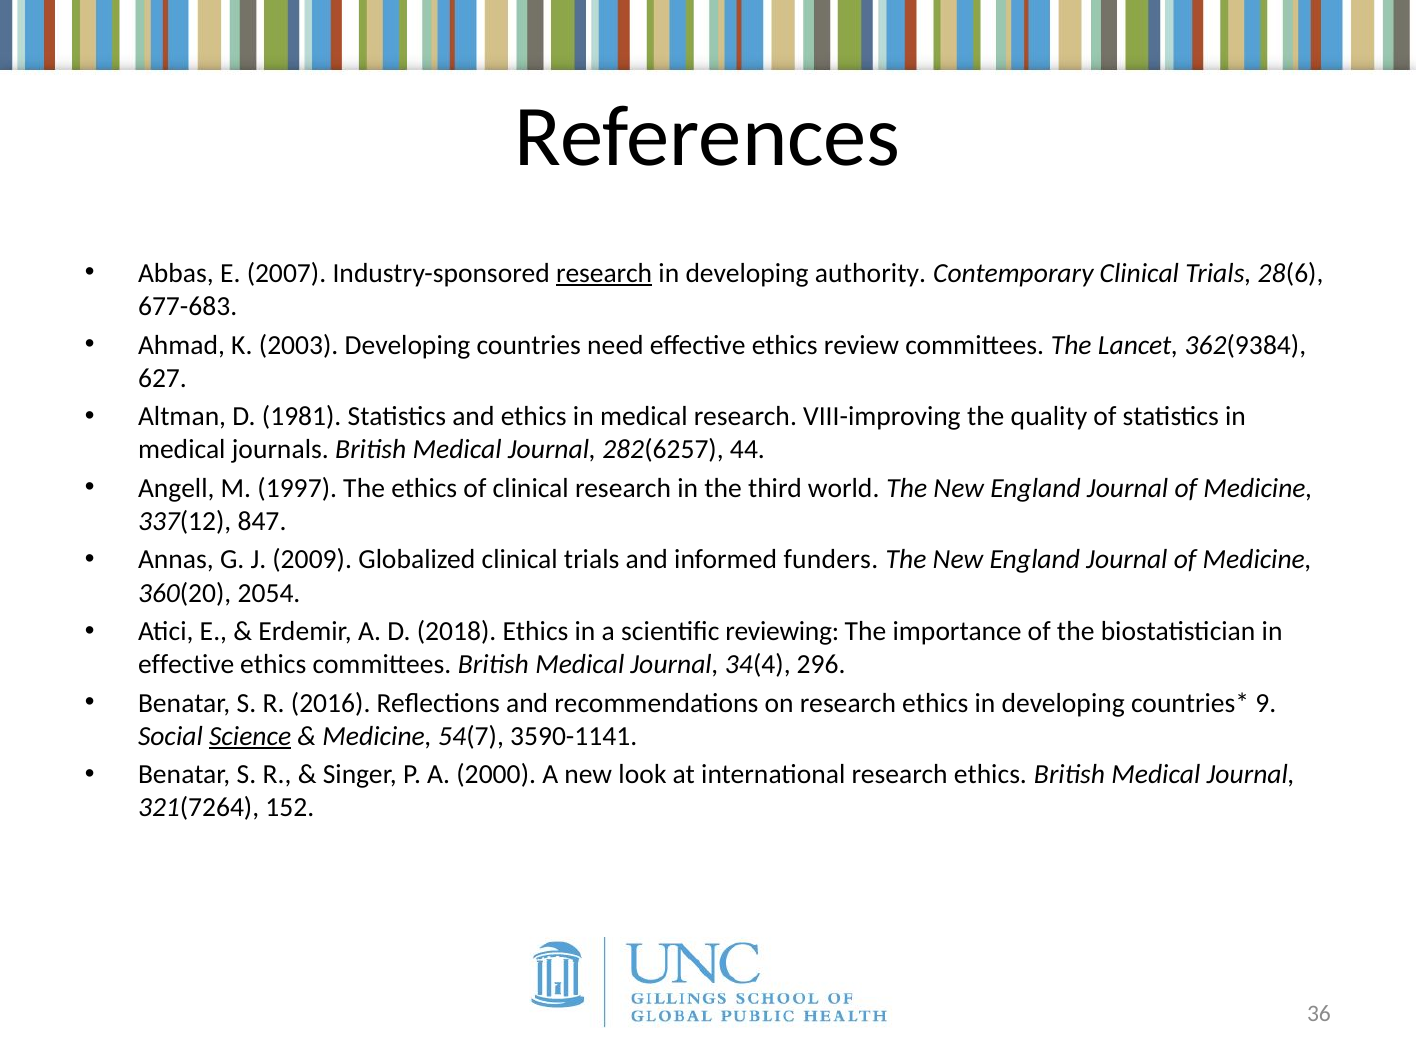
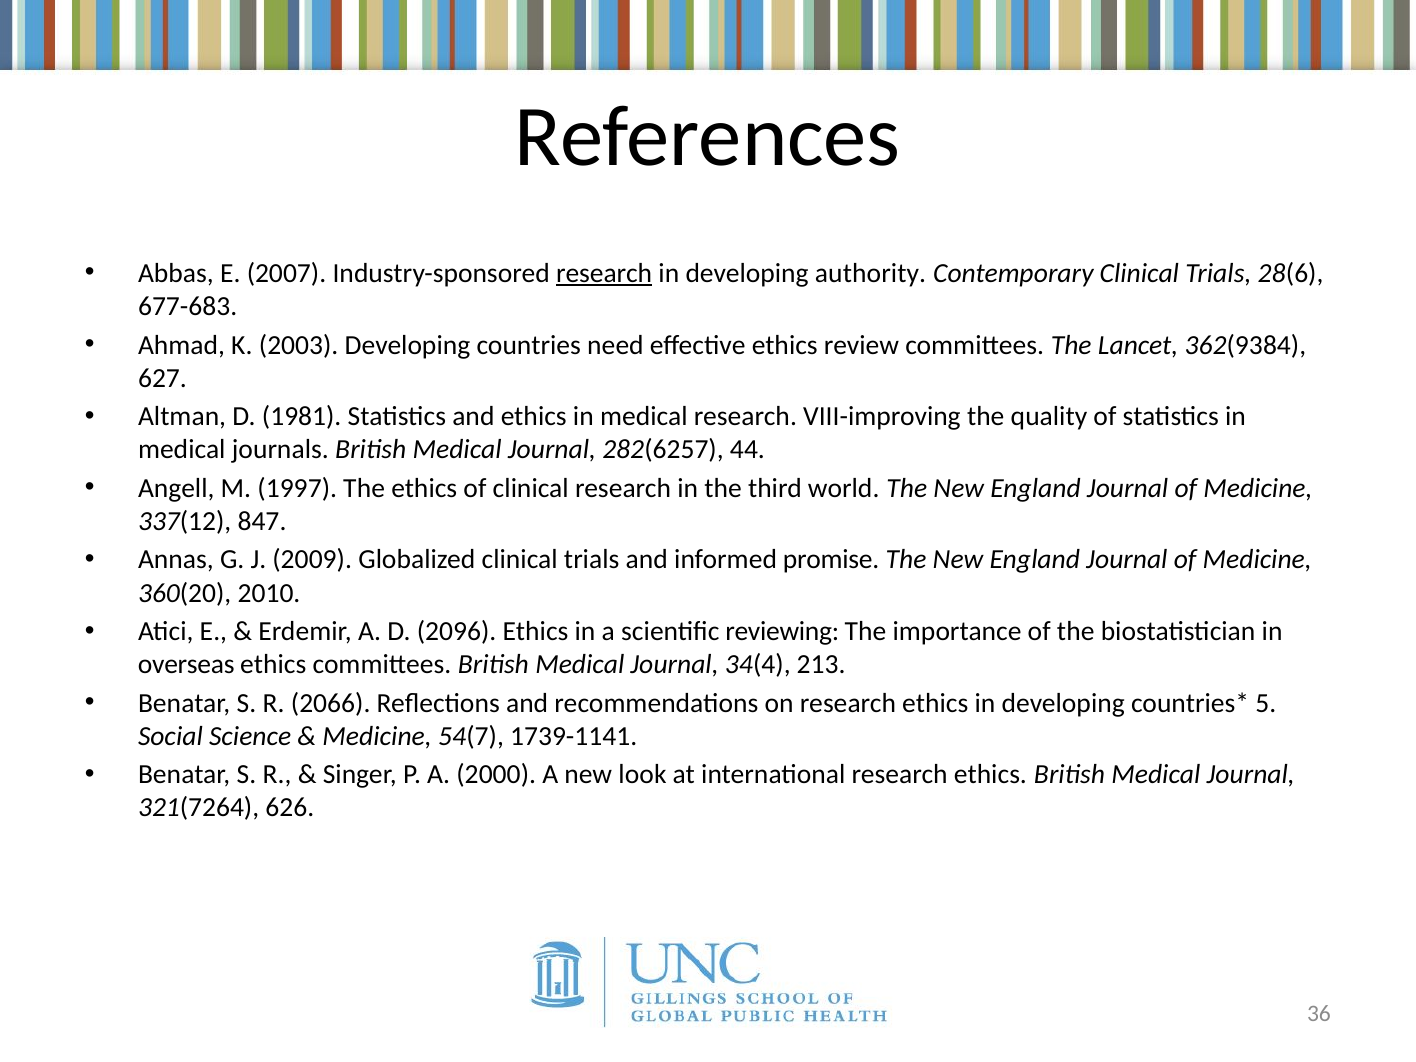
funders: funders -> promise (831, 560)
2054: 2054 -> 2010 (269, 593)
2018: 2018 -> 2096 (457, 632)
effective: effective -> overseas (186, 665)
296: 296 -> 213 (821, 665)
2016: 2016 -> 2066 (331, 703)
9: 9 -> 5 (1266, 703)
Science underline: present -> none (250, 736)
3590-1141: 3590-1141 -> 1739-1141 (574, 736)
152: 152 -> 626 (290, 808)
